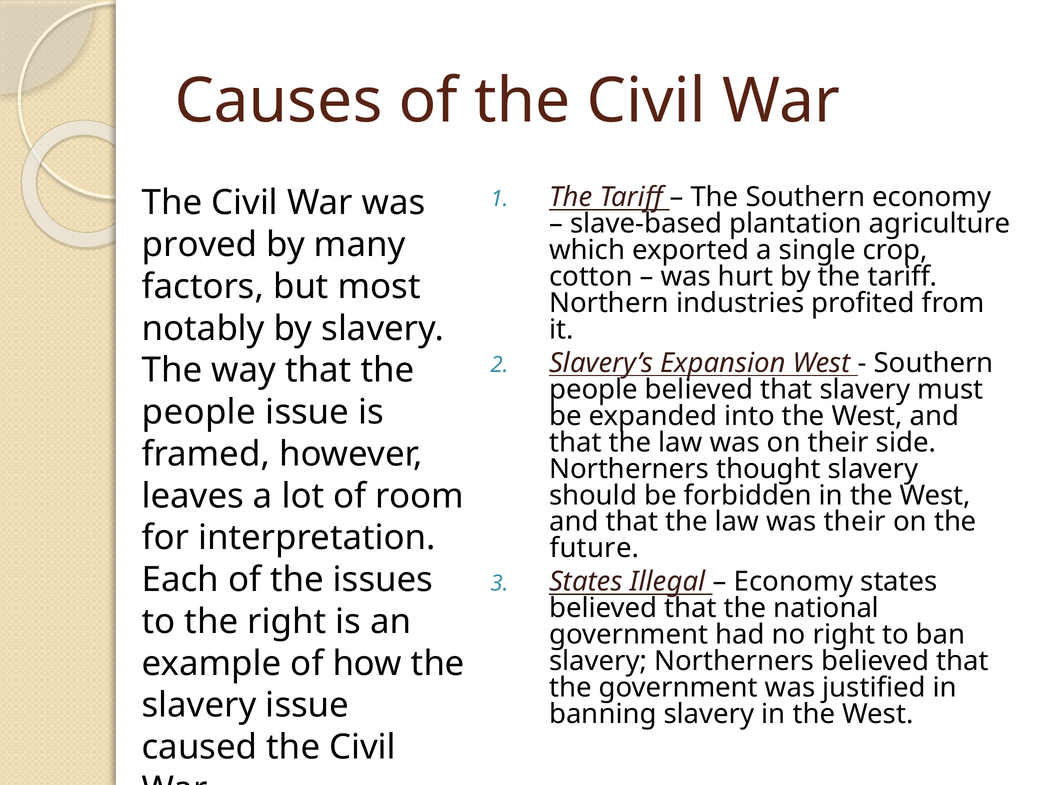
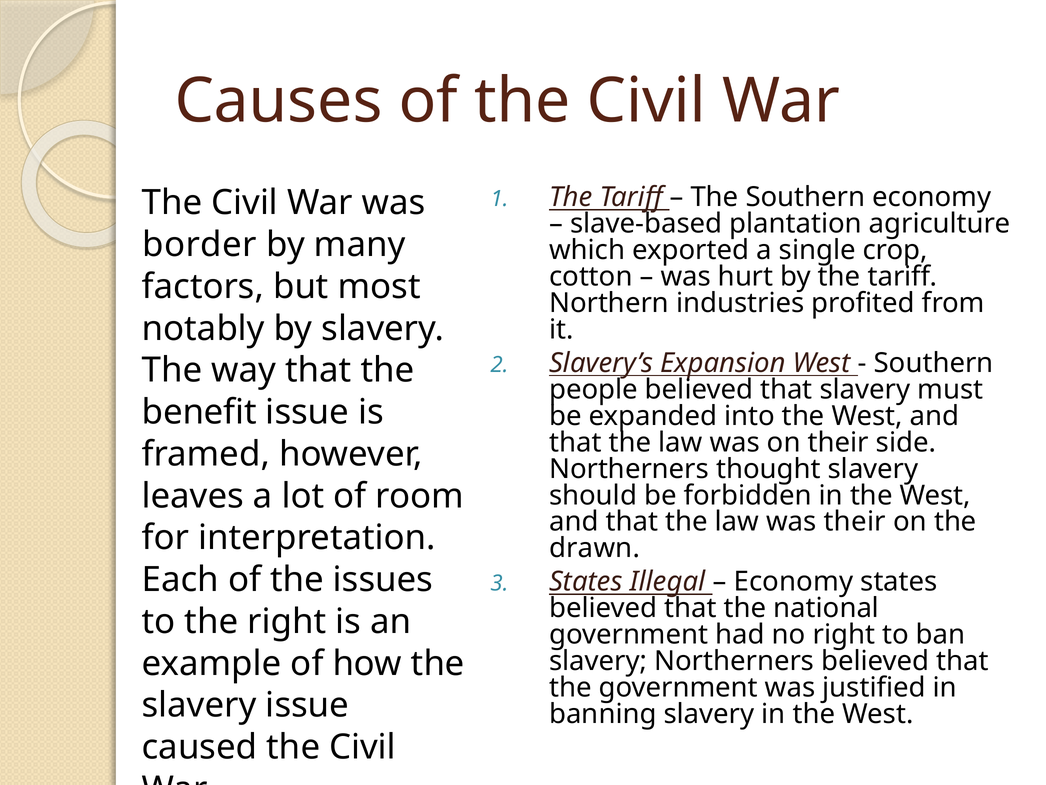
proved: proved -> border (199, 245)
people: people -> benefit (199, 412)
future: future -> drawn (595, 548)
